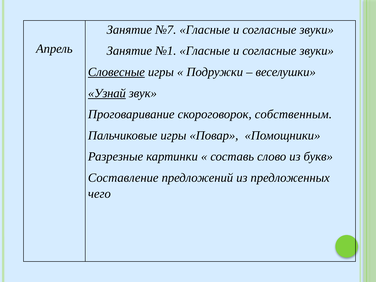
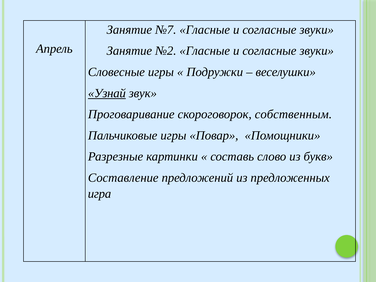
№1: №1 -> №2 (166, 51)
Словесные underline: present -> none (116, 72)
чего: чего -> игра (99, 194)
